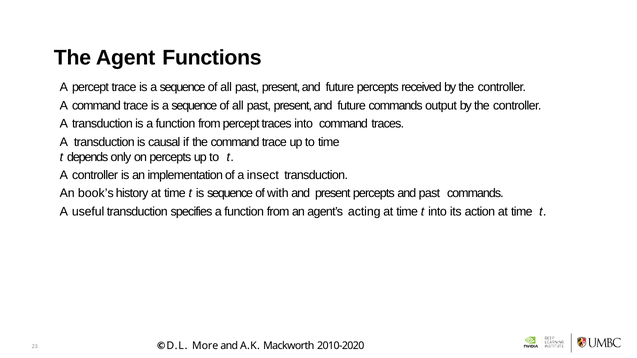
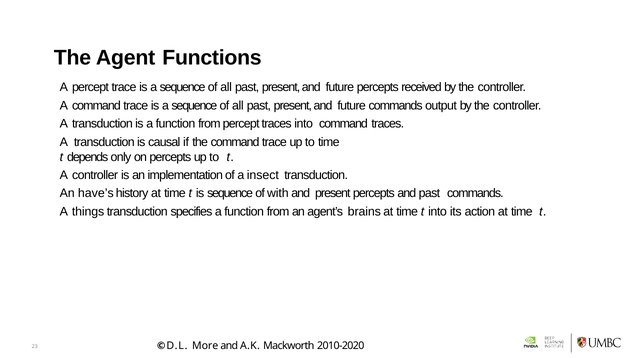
book’s: book’s -> have’s (96, 194)
useful: useful -> things (88, 212)
acting: acting -> brains (364, 212)
